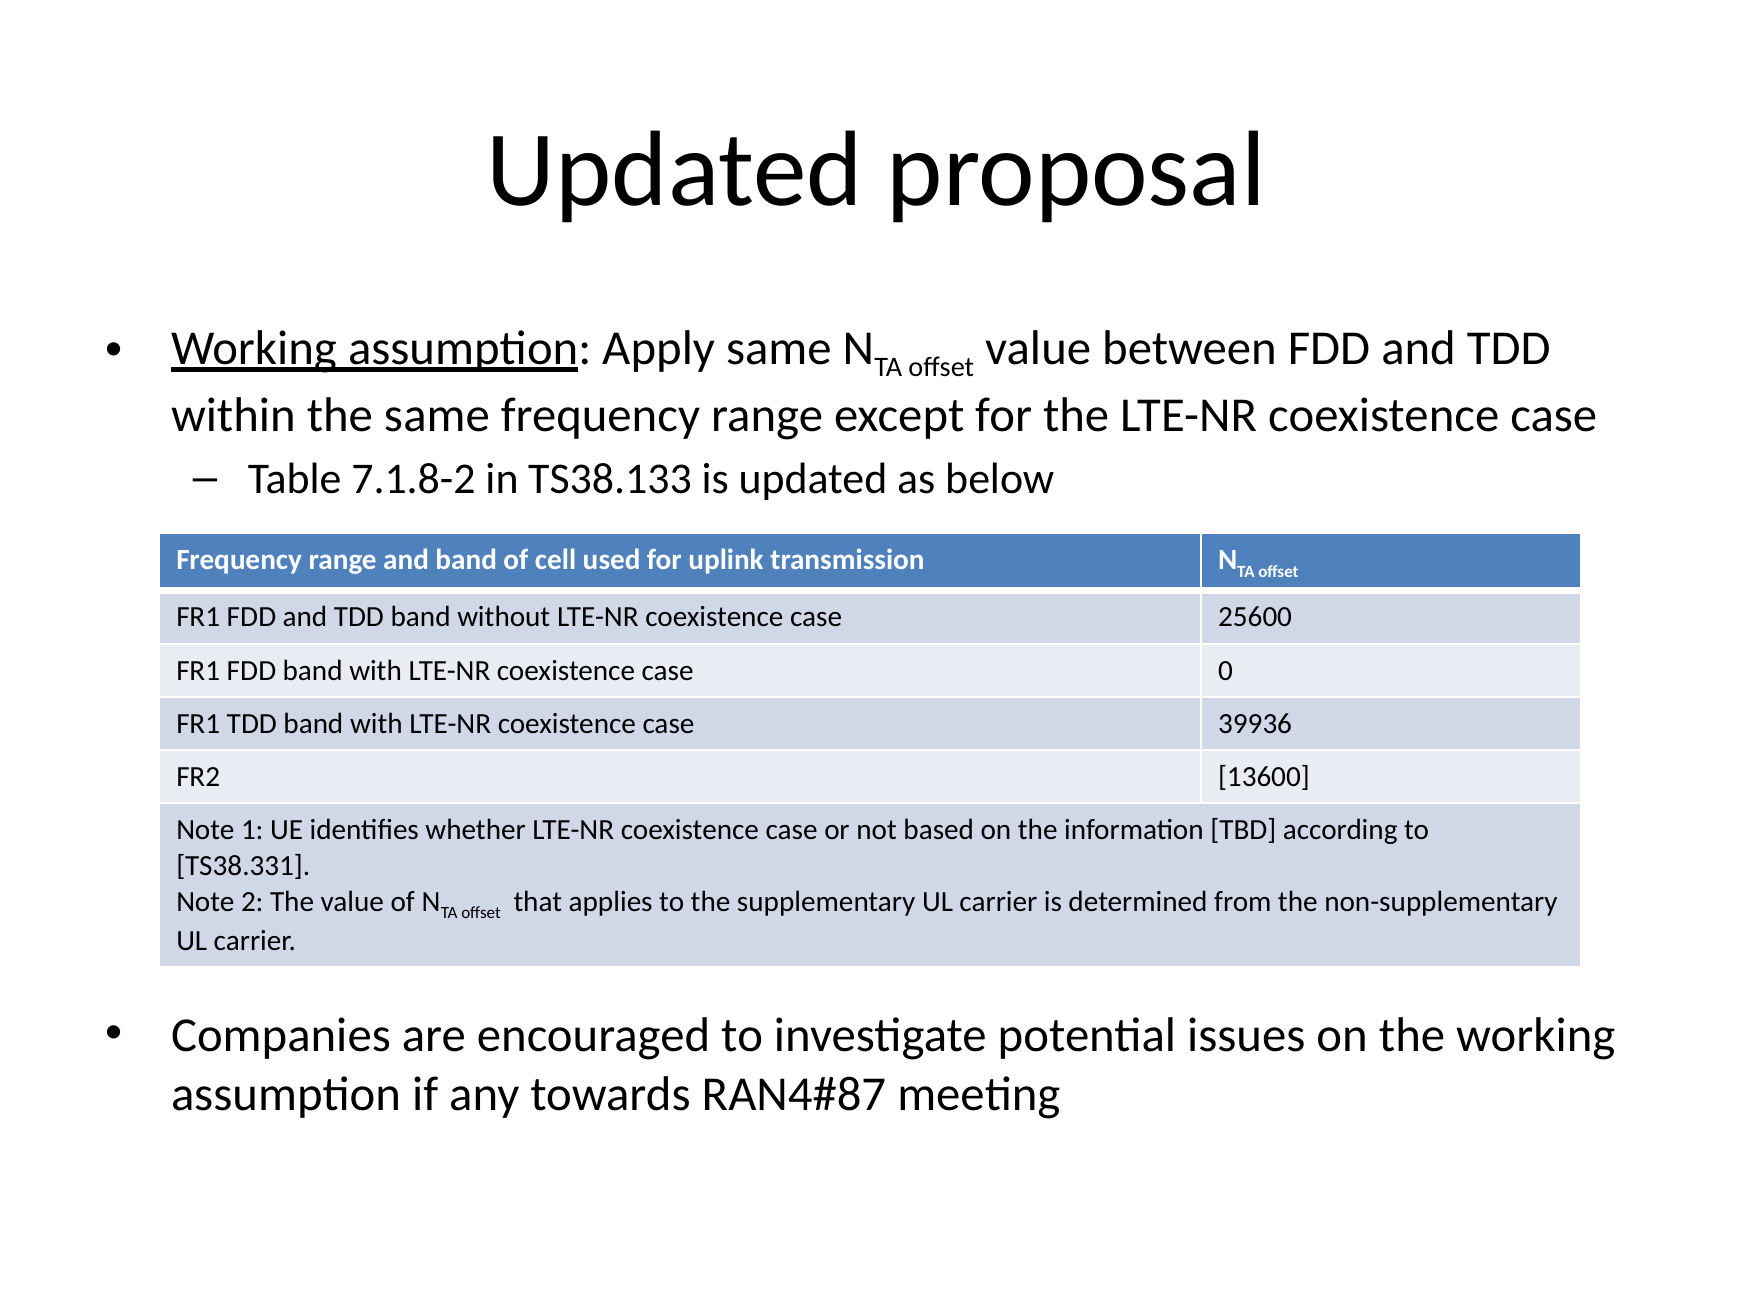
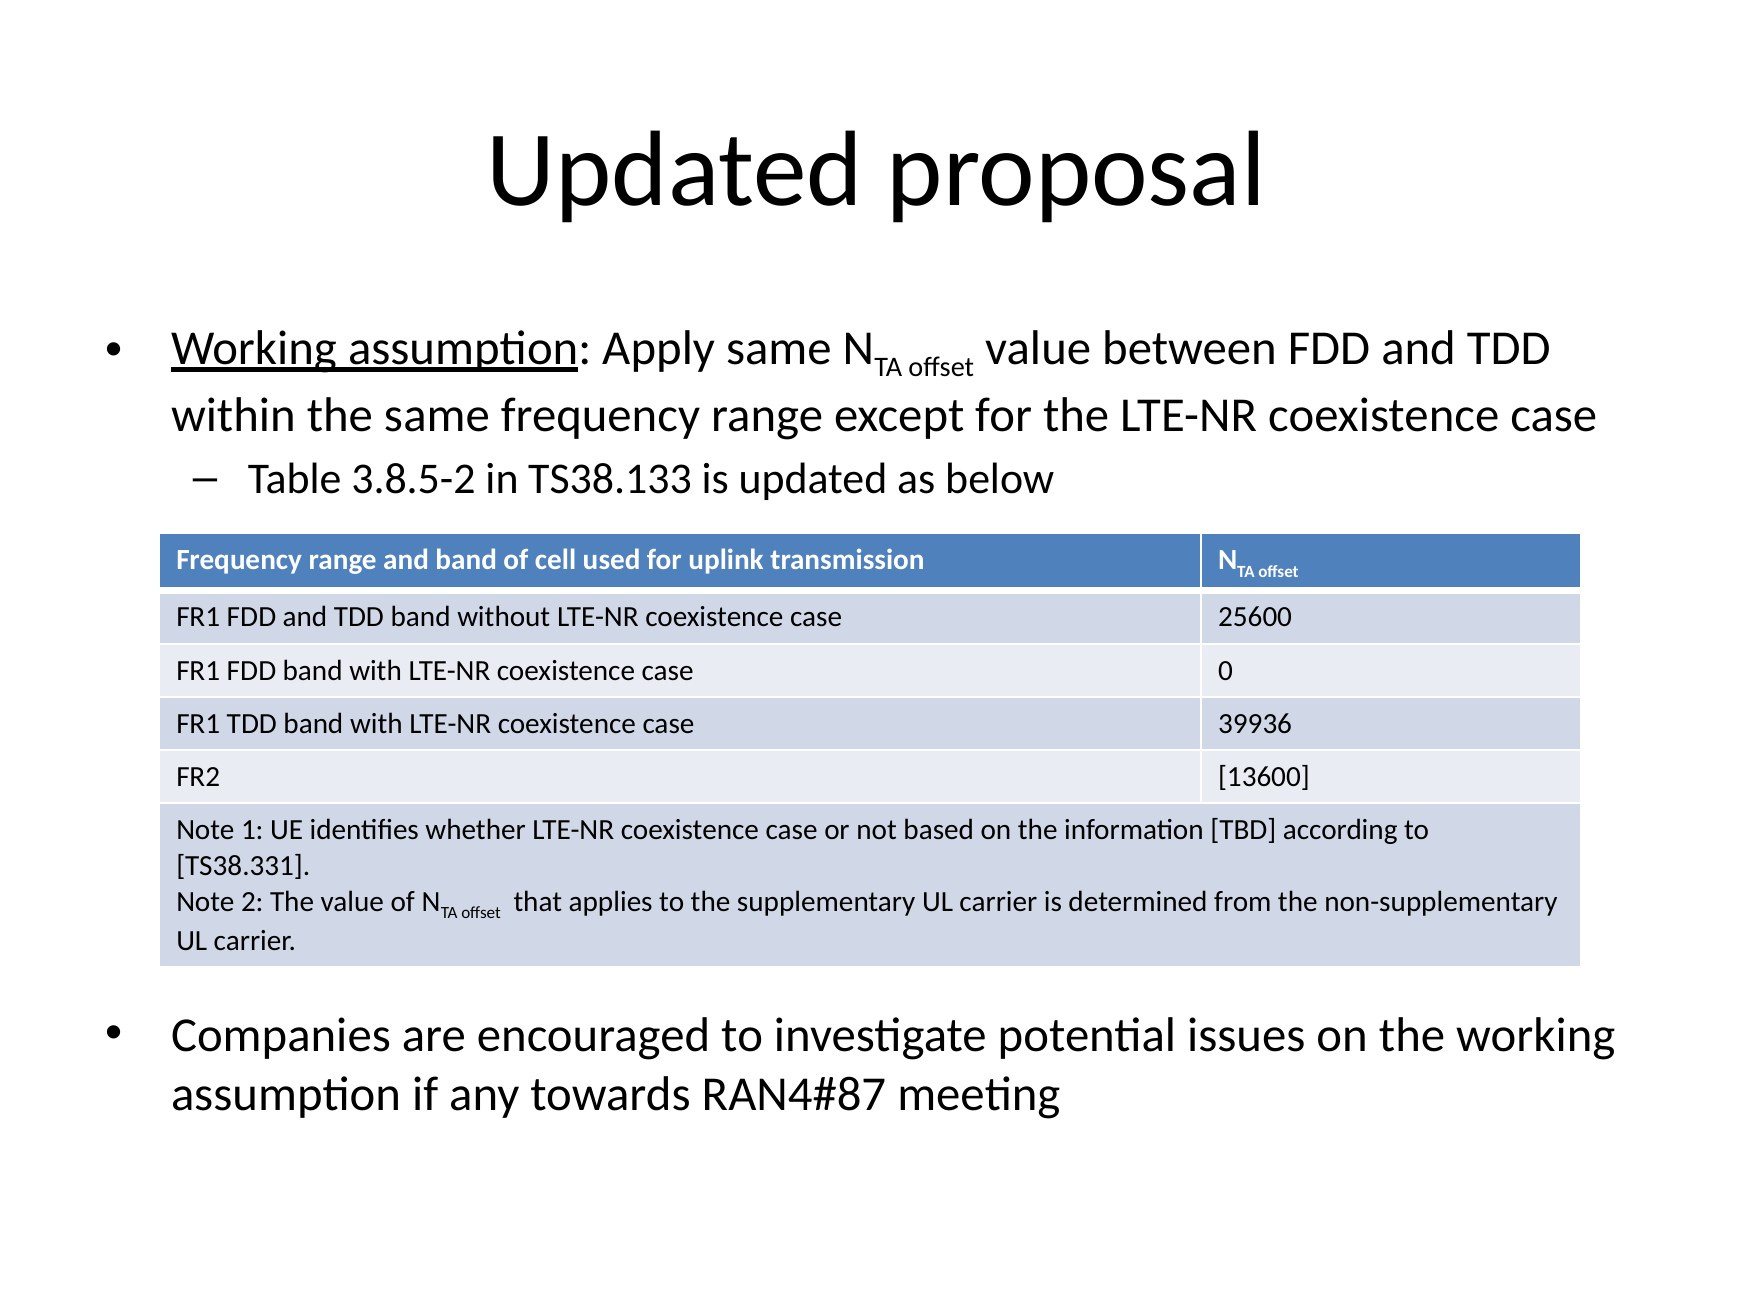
7.1.8-2: 7.1.8-2 -> 3.8.5-2 (413, 479)
